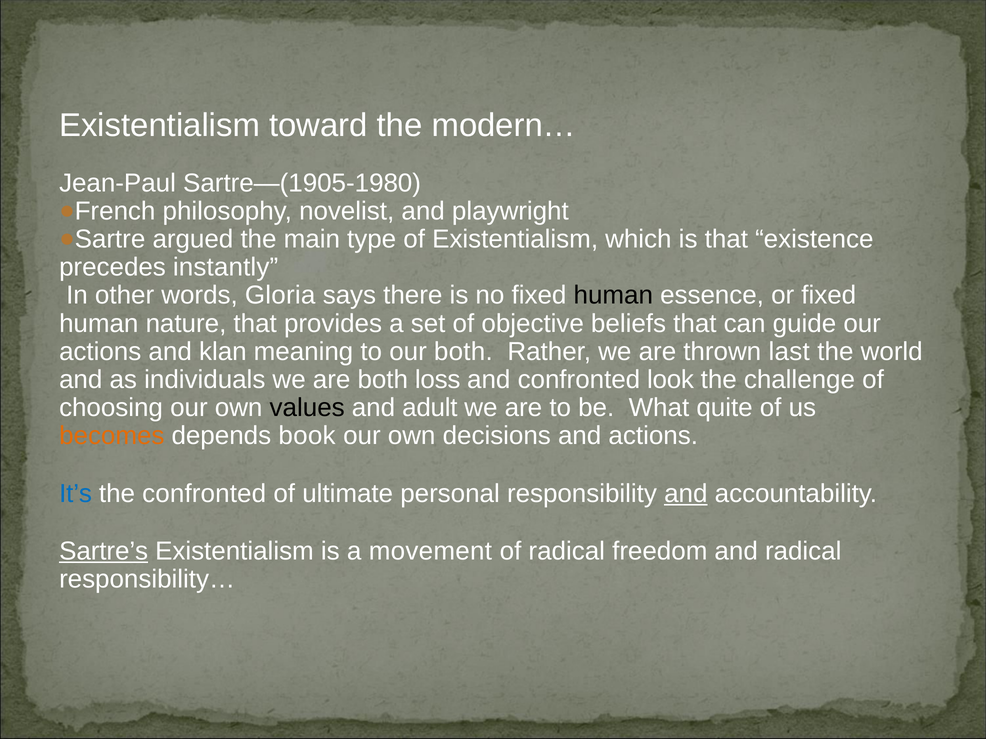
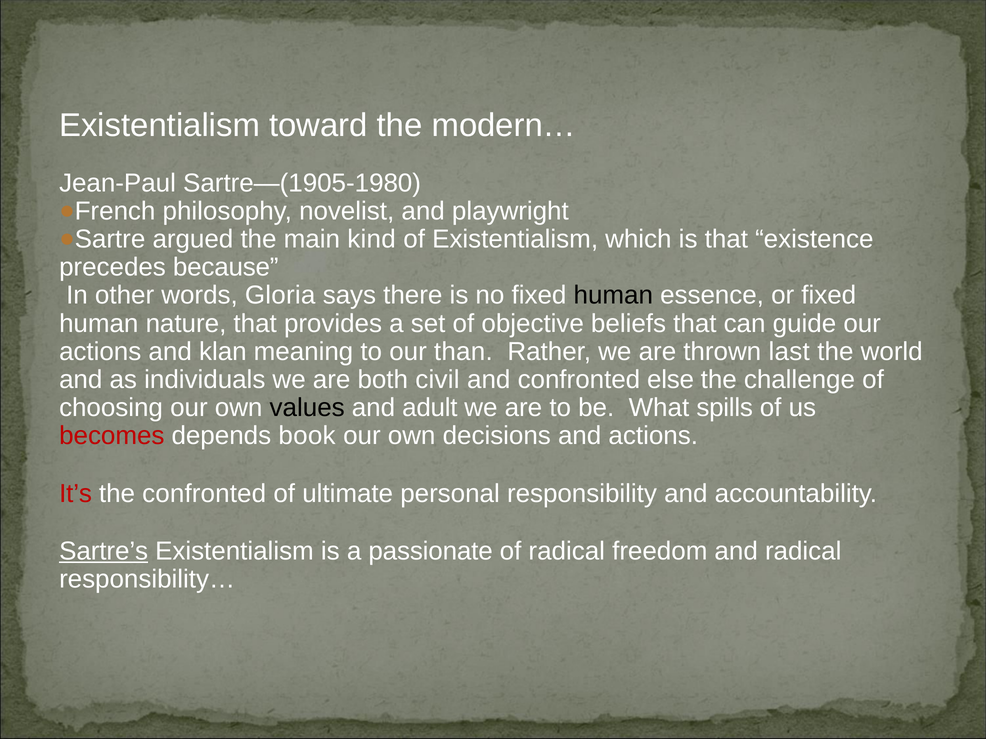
type: type -> kind (371, 239)
instantly: instantly -> because (226, 267)
our both: both -> than (463, 352)
loss: loss -> civil (437, 380)
look: look -> else (671, 380)
quite: quite -> spills (725, 408)
becomes colour: orange -> red (112, 436)
It’s colour: blue -> red (76, 494)
and underline: present -> none (686, 494)
movement: movement -> passionate (431, 551)
